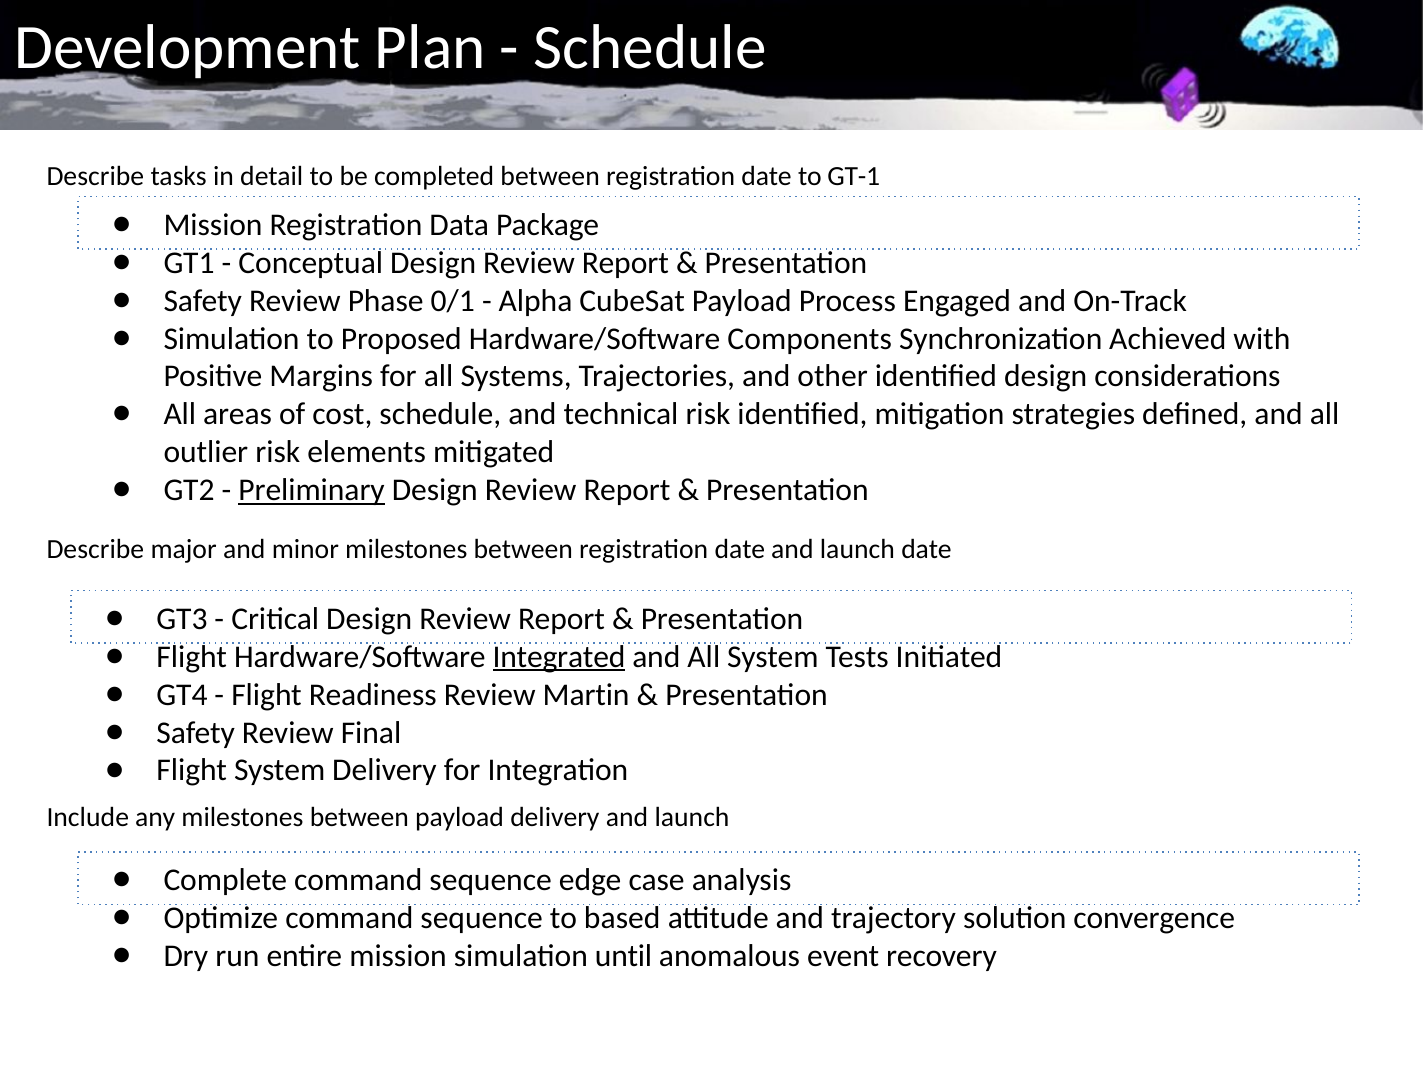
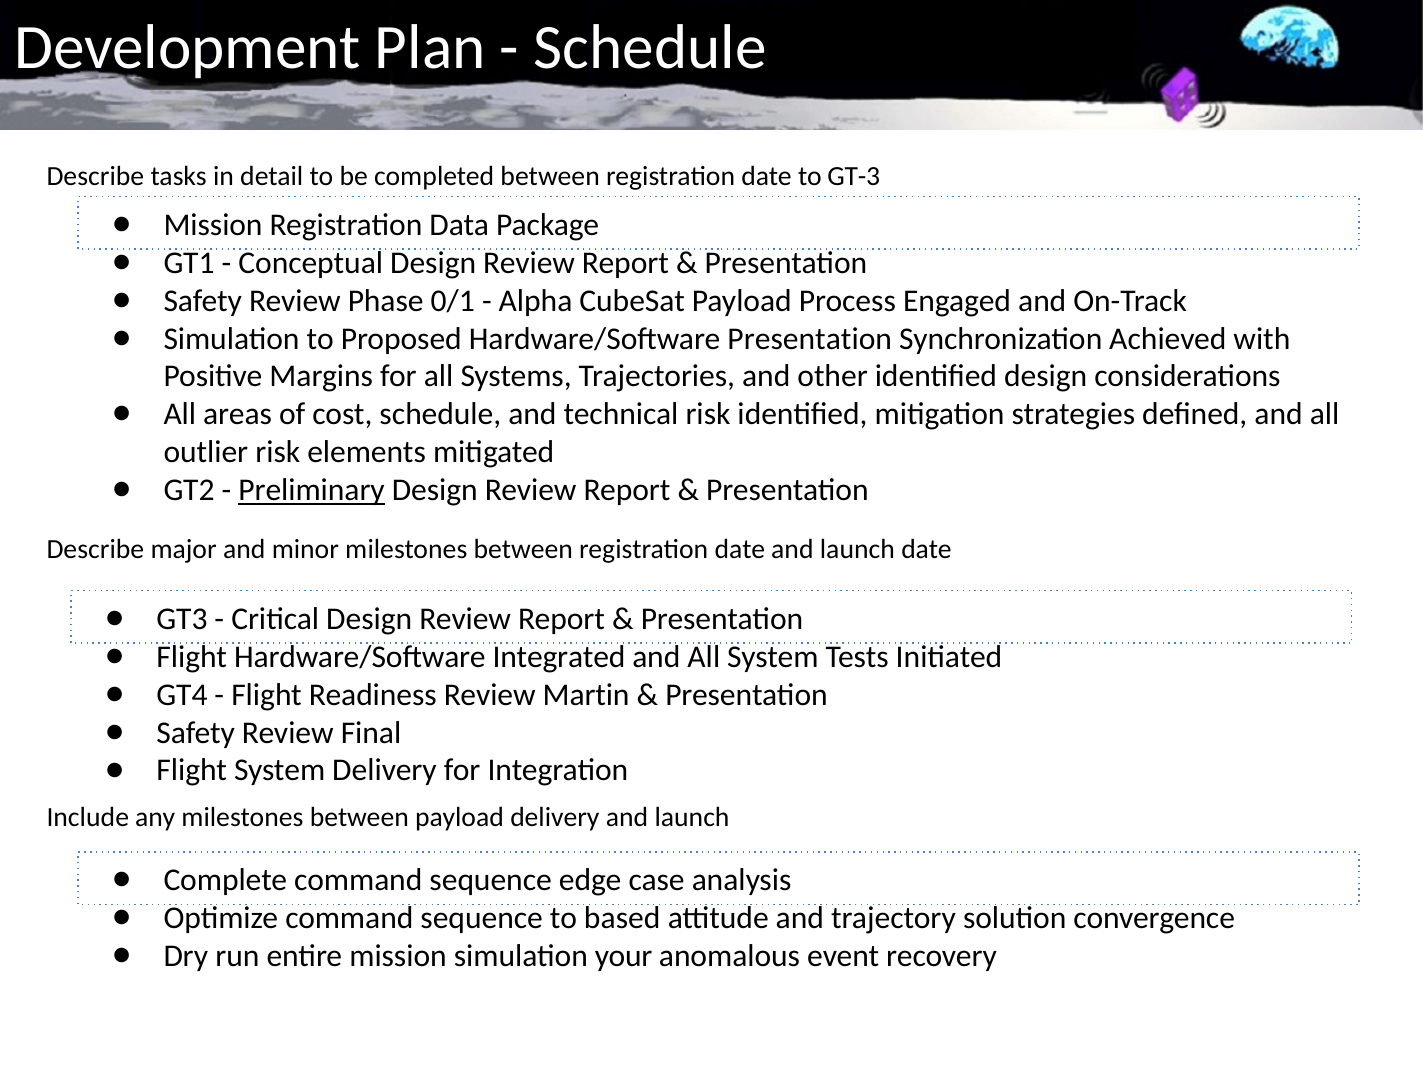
GT-1: GT-1 -> GT-3 (854, 177)
Hardware/Software Components: Components -> Presentation (810, 339)
Integrated underline: present -> none (559, 657)
until: until -> your (624, 956)
